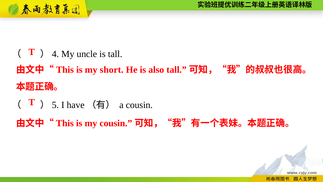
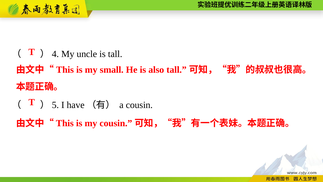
short: short -> small (112, 70)
